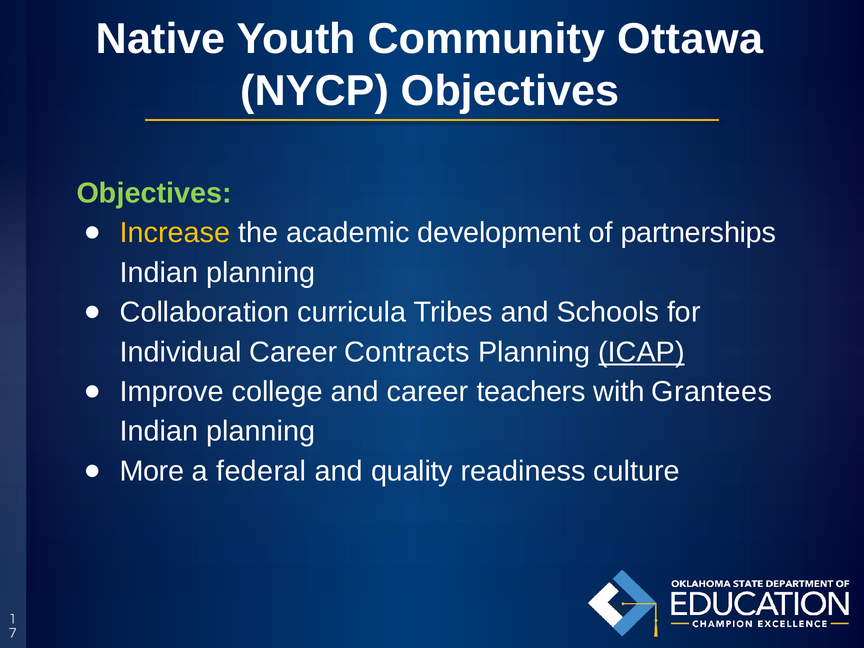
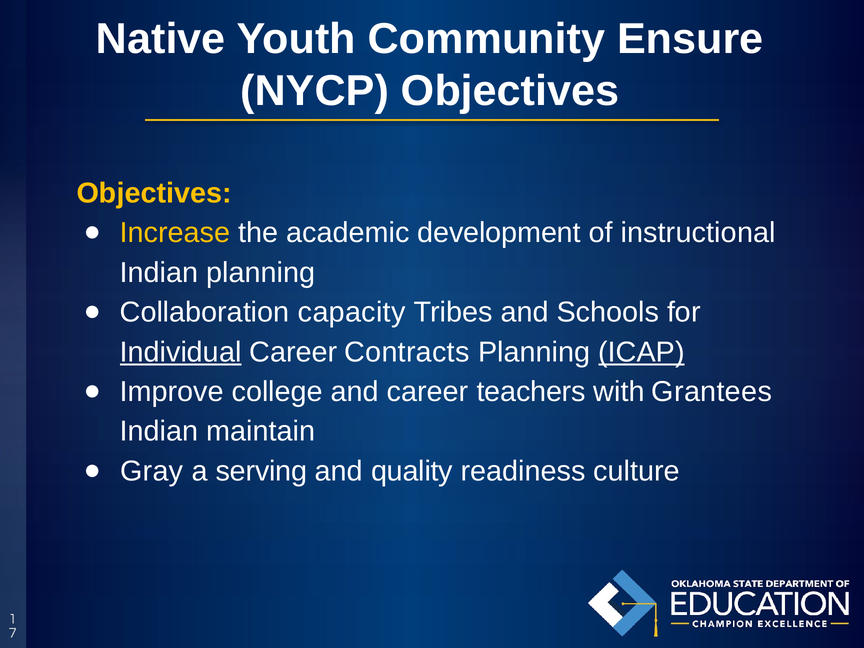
Ottawa: Ottawa -> Ensure (690, 39)
Objectives colour: light green -> yellow (154, 193)
partnerships: partnerships -> instructional (698, 233)
curricula: curricula -> capacity (352, 312)
Individual underline: none -> present (181, 352)
planning: planning -> maintain (261, 431)
More: More -> Gray (152, 471)
federal: federal -> serving (262, 471)
